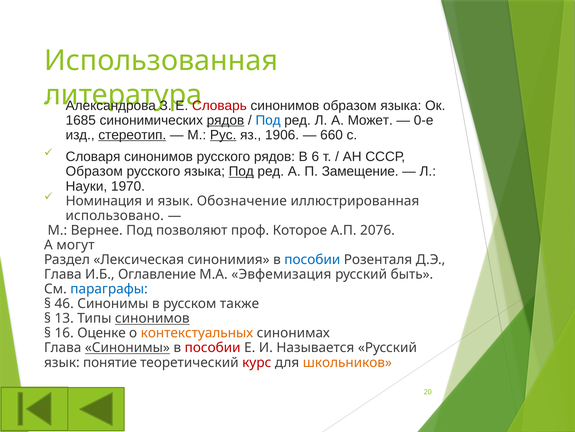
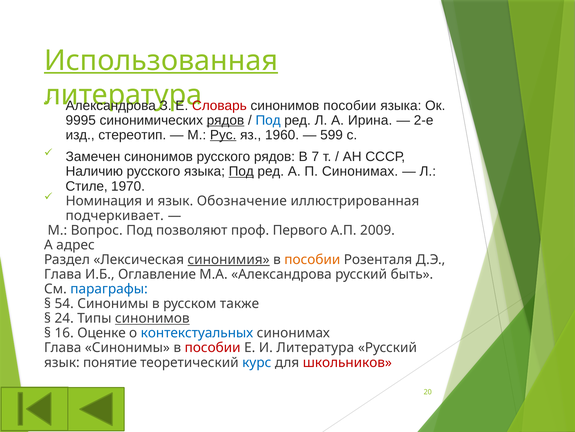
Использованная underline: none -> present (161, 60)
синонимов образом: образом -> пособии (350, 105)
1685: 1685 -> 9995 (81, 120)
Может: Может -> Ирина (370, 120)
0-е: 0-е -> 2-е (424, 120)
стереотип underline: present -> none (132, 135)
1906: 1906 -> 1960 (282, 135)
660: 660 -> 599 (332, 135)
Словаря: Словаря -> Замечен (93, 157)
6: 6 -> 7 (315, 157)
Образом: Образом -> Наличию (94, 171)
П Замещение: Замещение -> Синонимах (360, 171)
Науки: Науки -> Стиле (87, 186)
использовано: использовано -> подчеркивает (115, 215)
Вернее: Вернее -> Вопрос (97, 230)
Которое: Которое -> Первого (300, 230)
2076: 2076 -> 2009 (377, 230)
могут: могут -> адрес (76, 245)
синонимия underline: none -> present (229, 259)
пособии colour: blue -> orange (312, 259)
М.А Эвфемизация: Эвфемизация -> Александрова (281, 274)
46: 46 -> 54 (64, 303)
13: 13 -> 24 (64, 318)
контекстуальных colour: orange -> blue (197, 333)
Синонимы underline: present -> none (127, 347)
И Называется: Называется -> Литература (315, 347)
курс colour: red -> blue (257, 362)
школьников colour: orange -> red (347, 362)
